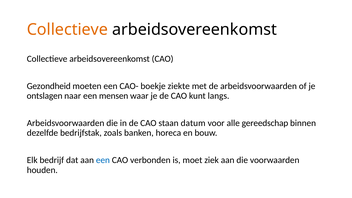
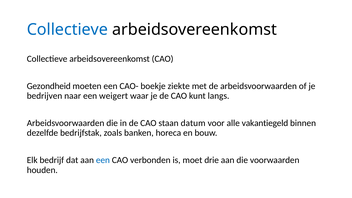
Collectieve colour: orange -> blue (67, 30)
ontslagen: ontslagen -> bedrijven (45, 96)
mensen: mensen -> weigert (114, 96)
gereedschap: gereedschap -> vakantiegeld (265, 123)
ziek: ziek -> drie (212, 160)
